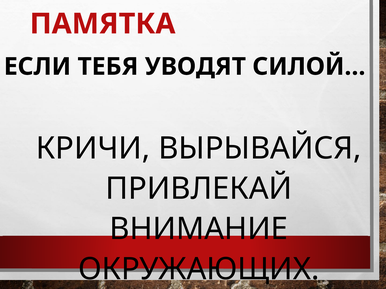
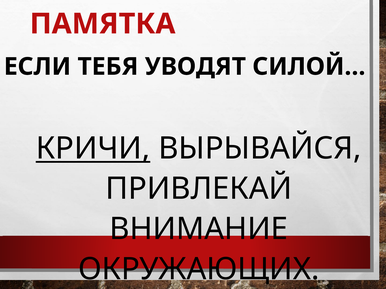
КРИЧИ underline: none -> present (93, 149)
